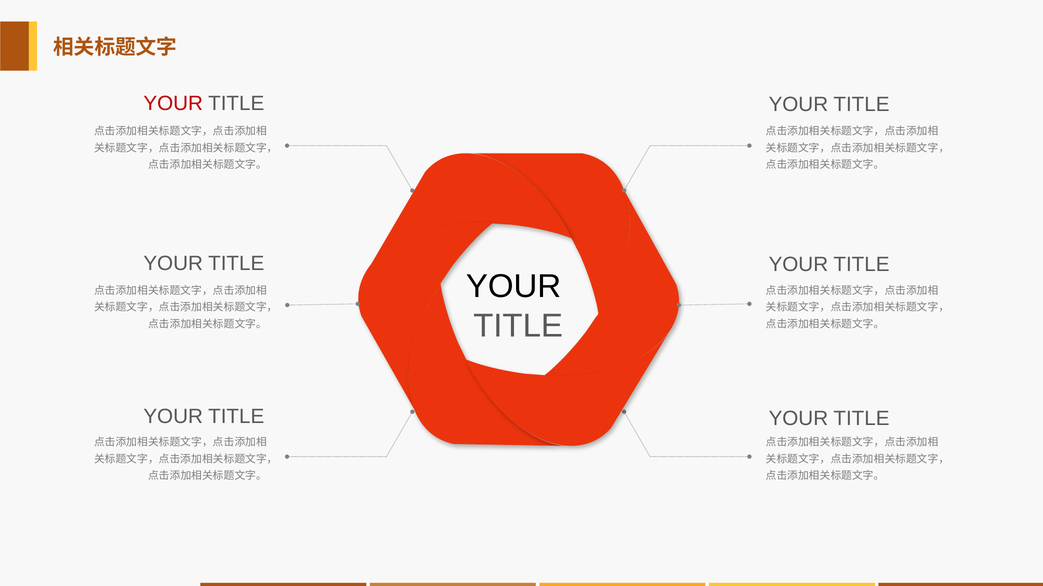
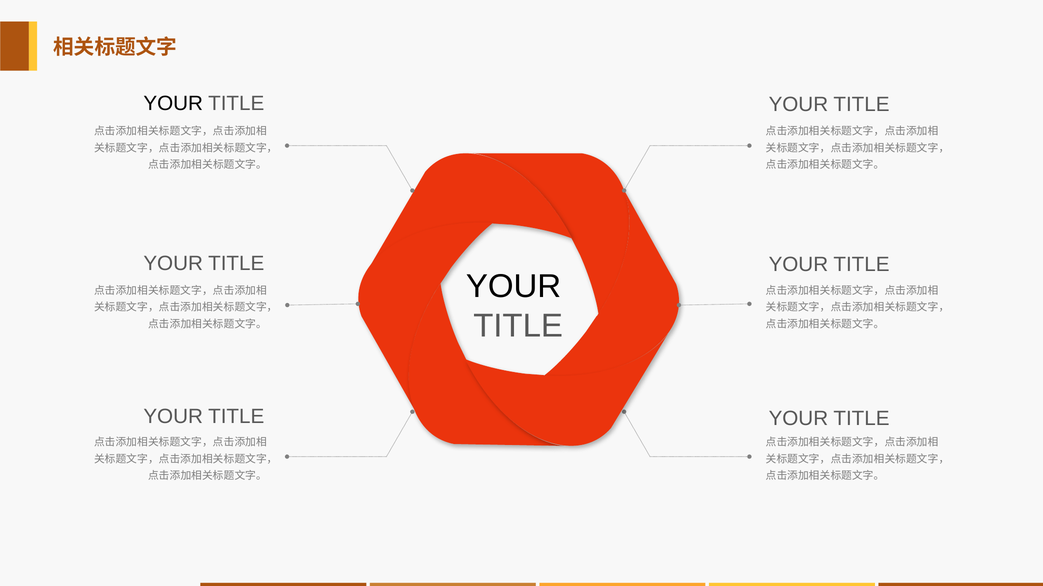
YOUR colour: red -> black (173, 104)
